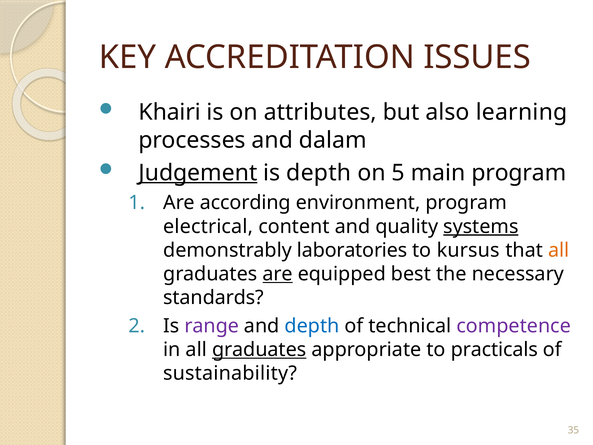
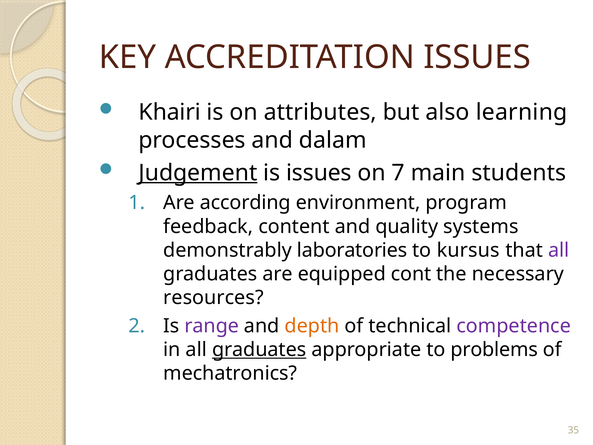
is depth: depth -> issues (319, 173)
5: 5 -> 7 (398, 173)
main program: program -> students (519, 173)
electrical: electrical -> feedback (208, 226)
systems underline: present -> none (481, 226)
all colour: orange -> purple (559, 250)
are underline: present -> none (278, 274)
best: best -> cont (411, 274)
standards: standards -> resources (213, 298)
depth colour: blue -> orange (312, 326)
practicals: practicals -> problems (494, 350)
sustainability: sustainability -> mechatronics (230, 373)
